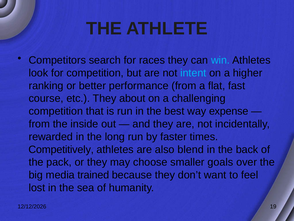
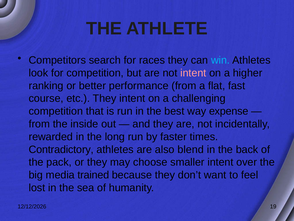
intent colour: light blue -> pink (193, 73)
They about: about -> intent (132, 98)
Competitively: Competitively -> Contradictory (61, 149)
smaller goals: goals -> intent (220, 162)
